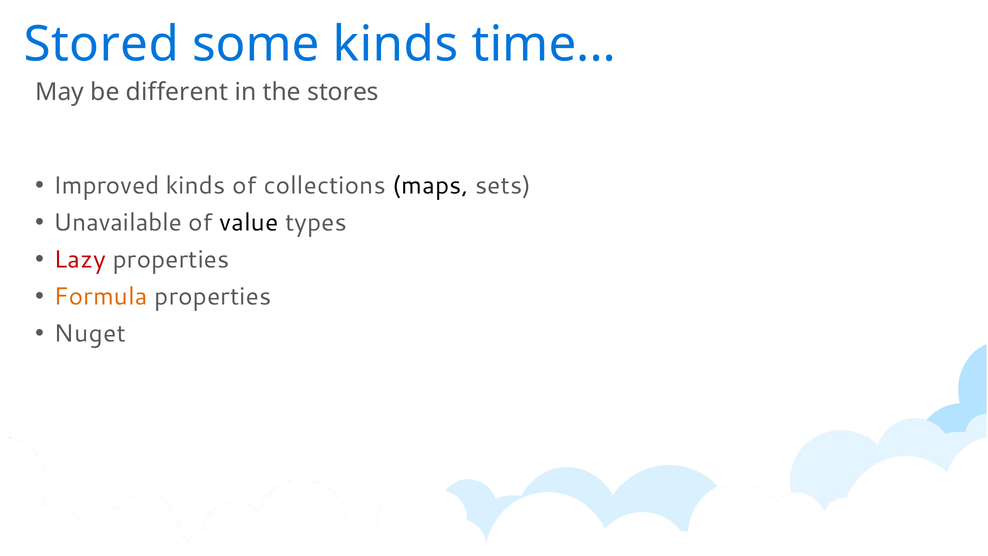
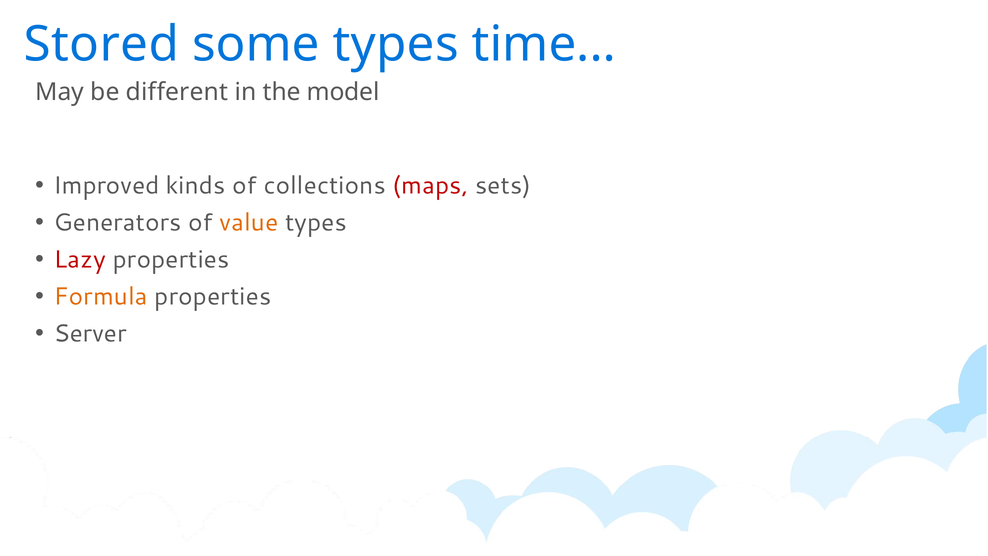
some kinds: kinds -> types (396, 45)
stores: stores -> model (343, 92)
maps colour: black -> red (430, 185)
Unavailable: Unavailable -> Generators (118, 222)
value colour: black -> orange (249, 222)
Nuget: Nuget -> Server (90, 333)
